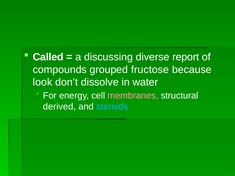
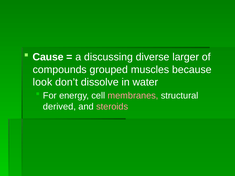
Called: Called -> Cause (48, 57)
report: report -> larger (186, 57)
fructose: fructose -> muscles (150, 70)
steroids colour: light blue -> pink (112, 107)
